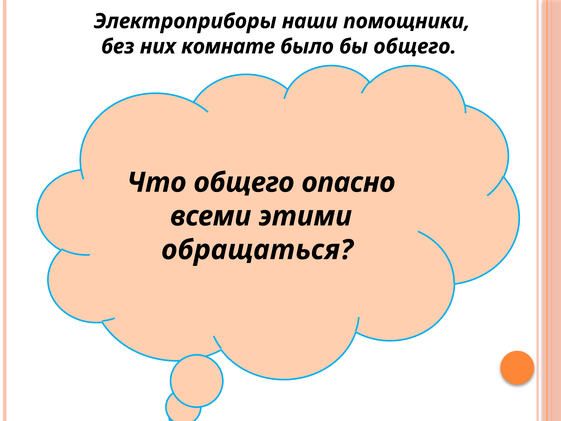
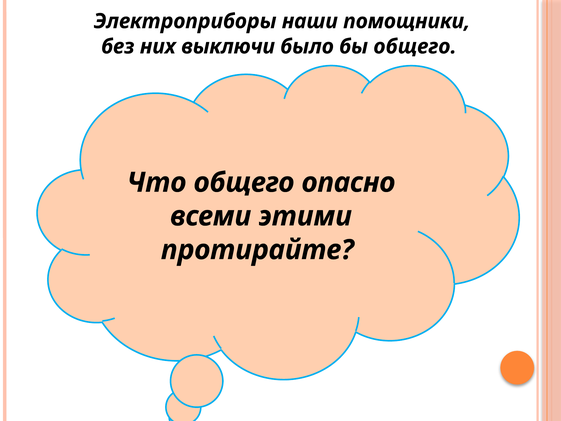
комнате: комнате -> выключи (228, 46)
обращаться: обращаться -> протирайте (257, 250)
